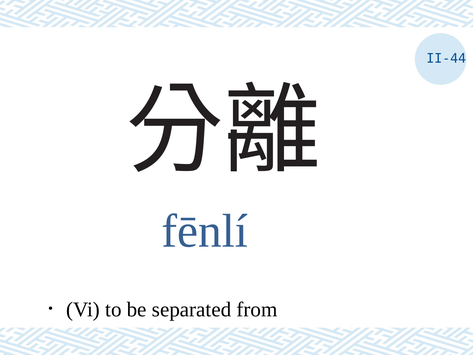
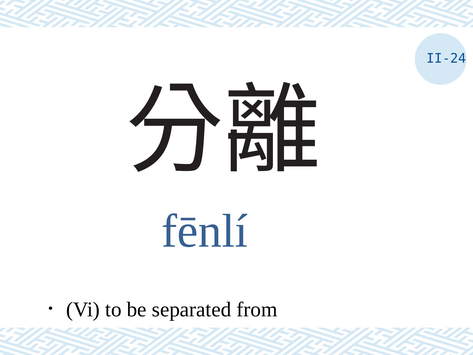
II-44: II-44 -> II-24 (446, 58)
